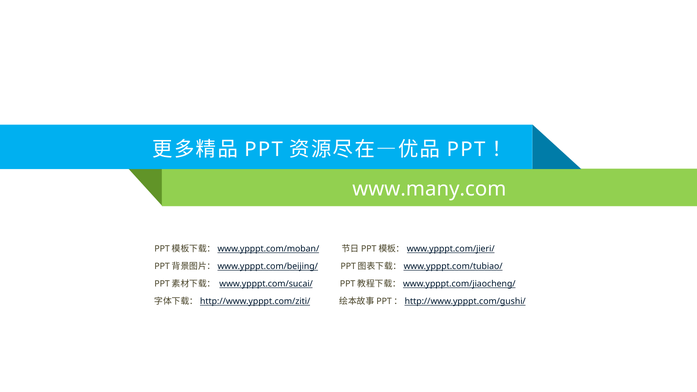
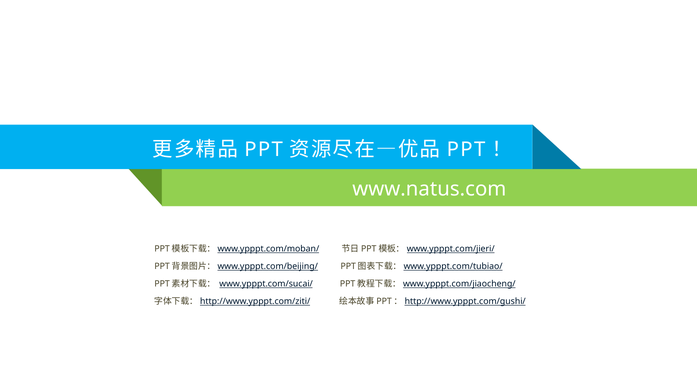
www.many.com: www.many.com -> www.natus.com (429, 189)
